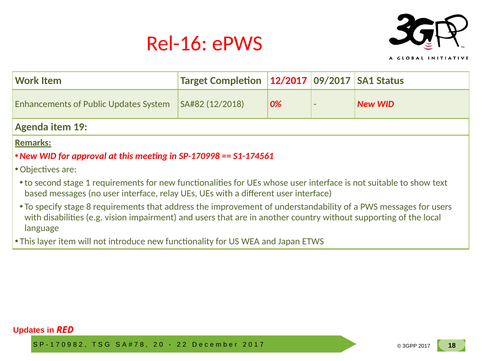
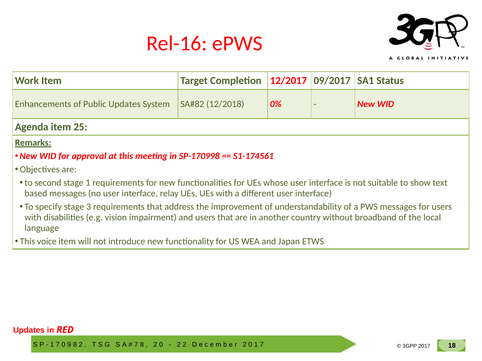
19: 19 -> 25 (80, 127)
stage 8: 8 -> 3 (89, 207)
supporting: supporting -> broadband (376, 218)
layer: layer -> voice (47, 242)
